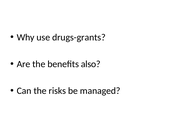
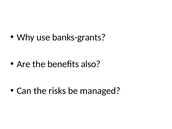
drugs-grants: drugs-grants -> banks-grants (79, 37)
